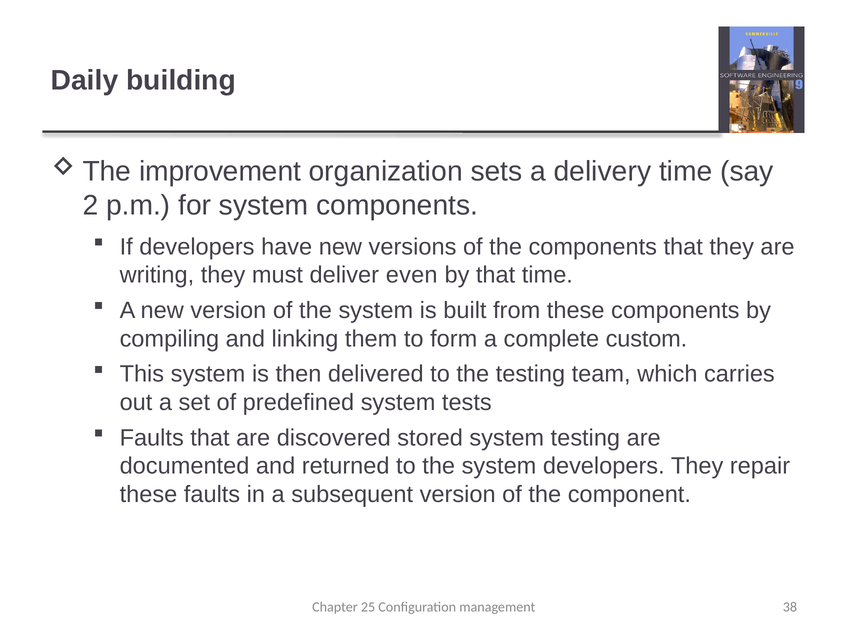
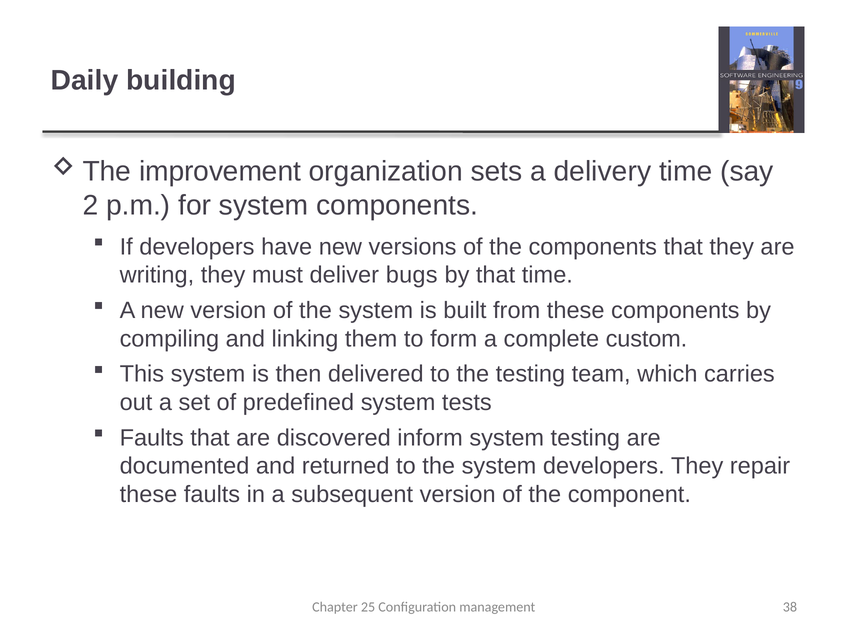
even: even -> bugs (412, 275)
stored: stored -> inform (430, 438)
